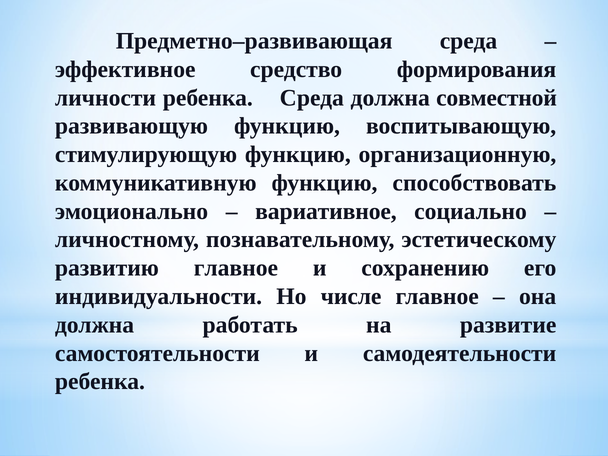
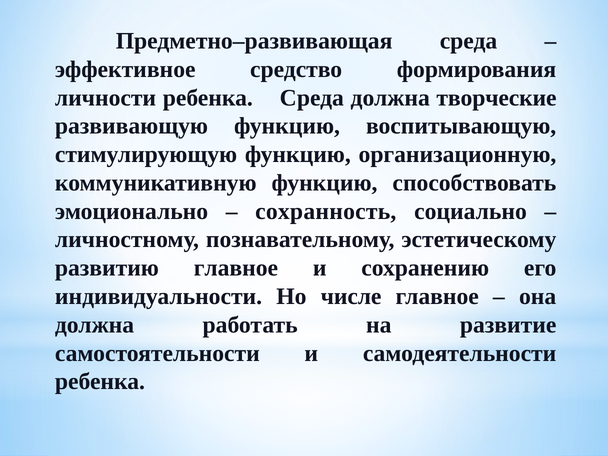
совместной: совместной -> творческие (497, 98)
вариативное: вариативное -> сохранность (326, 211)
